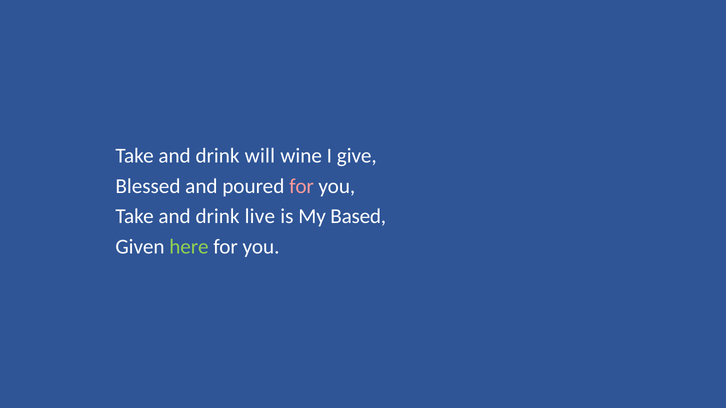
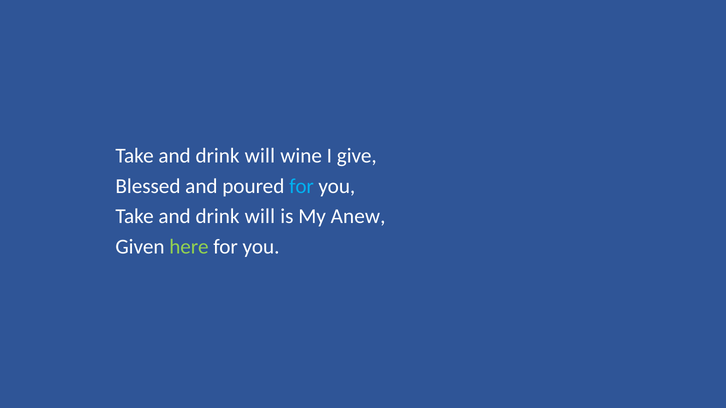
for colour: pink -> light blue (301, 186)
live: live -> will (260, 217)
Based: Based -> Anew (358, 217)
